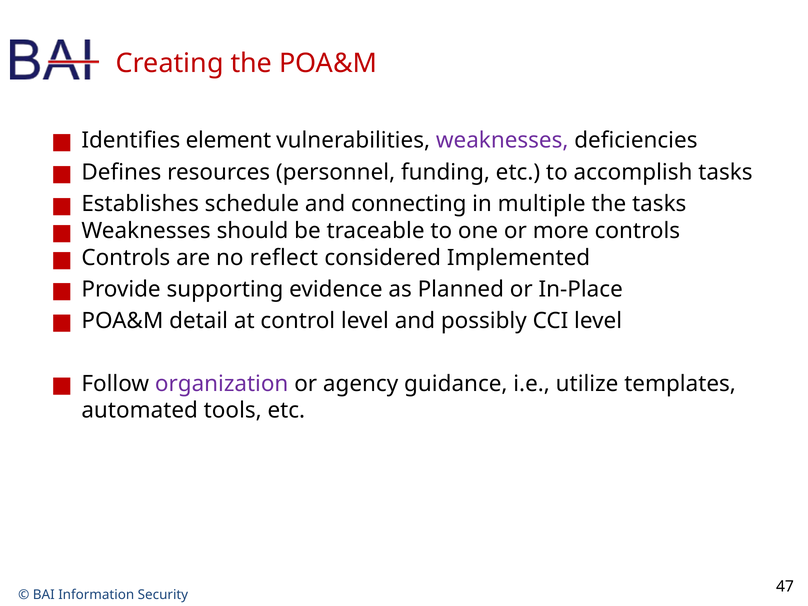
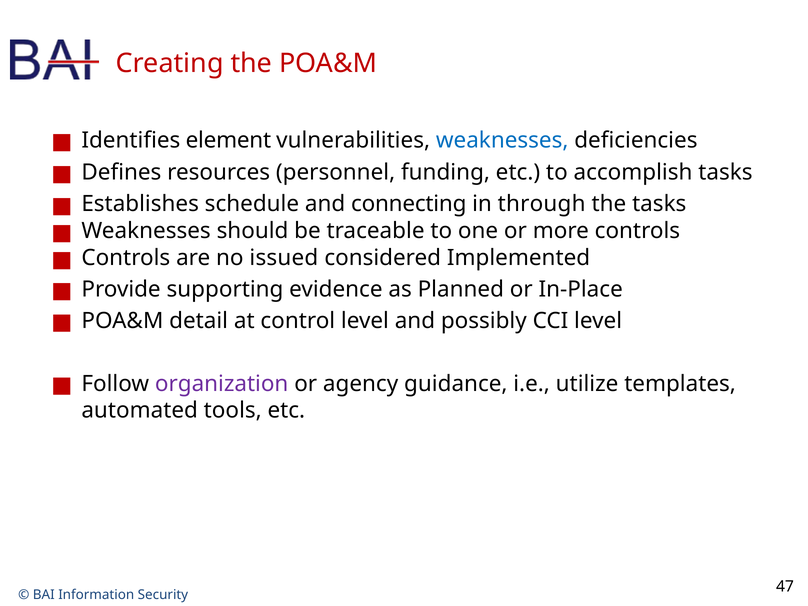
weaknesses colour: purple -> blue (502, 140)
multiple: multiple -> through (542, 204)
reflect: reflect -> issued (284, 258)
